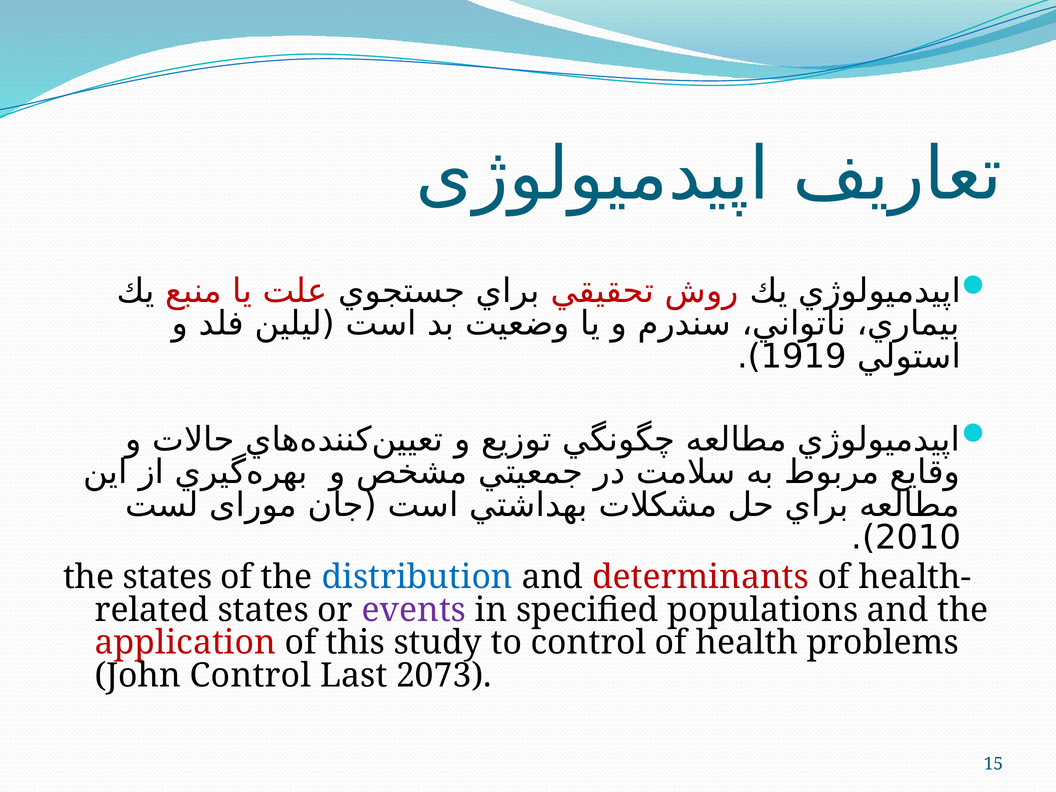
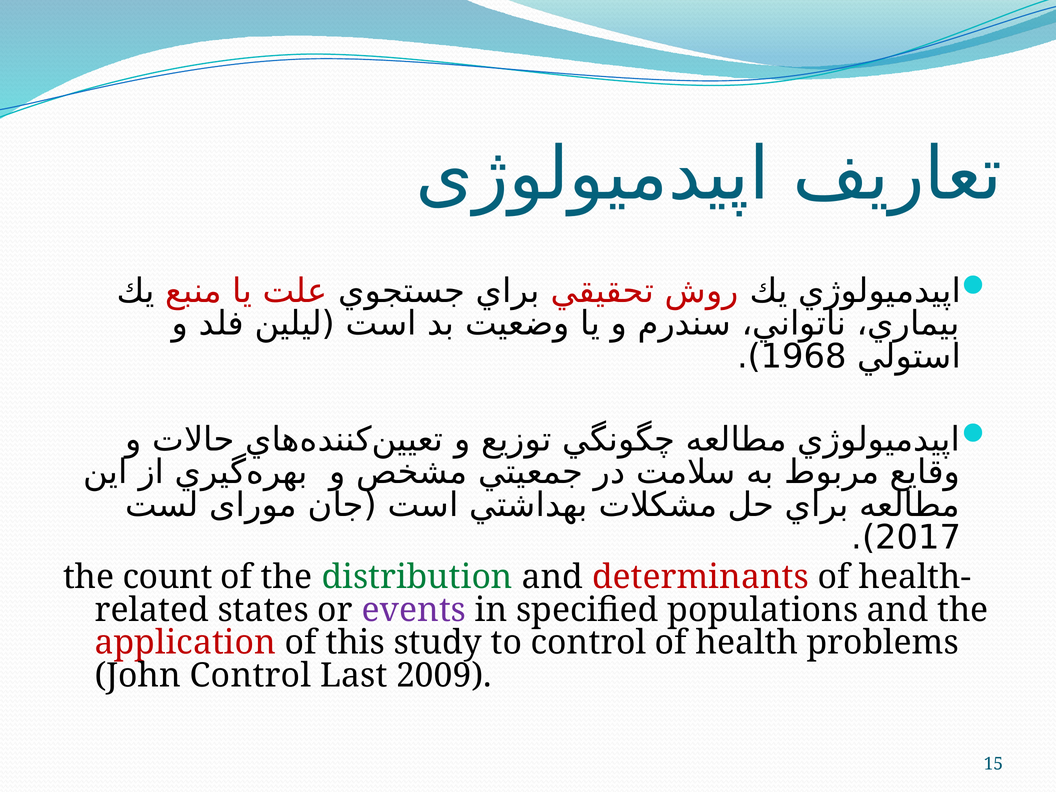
1919: 1919 -> 1968 (804, 357)
2010: 2010 -> 2017 (918, 538)
the states: states -> count (168, 577)
distribution colour: blue -> green (417, 577)
2073: 2073 -> 2009 (444, 676)
